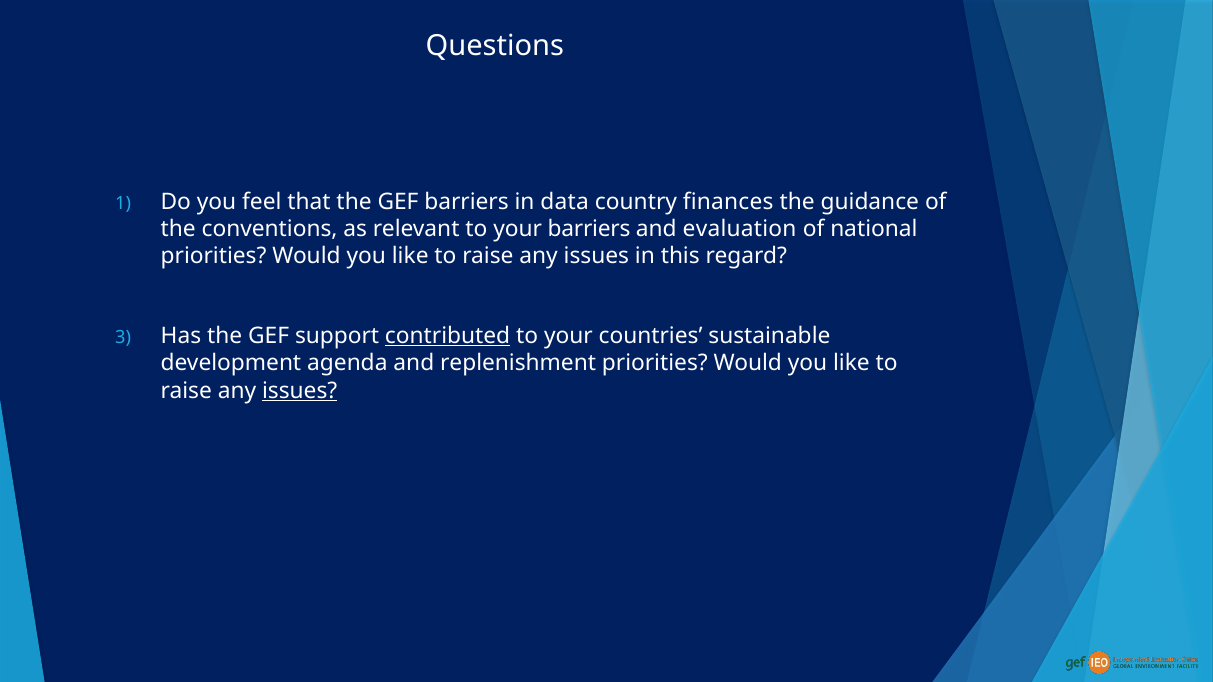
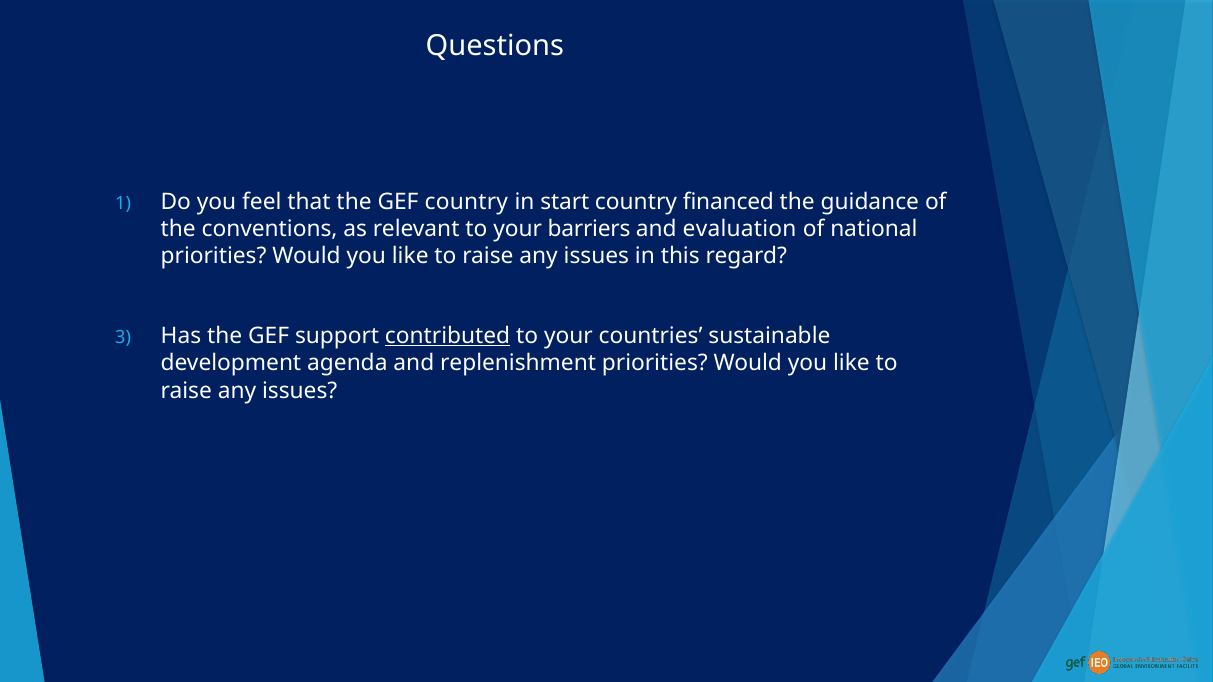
GEF barriers: barriers -> country (466, 202)
data: data -> start (565, 202)
finances: finances -> financed (728, 202)
issues underline: present -> none (300, 391)
